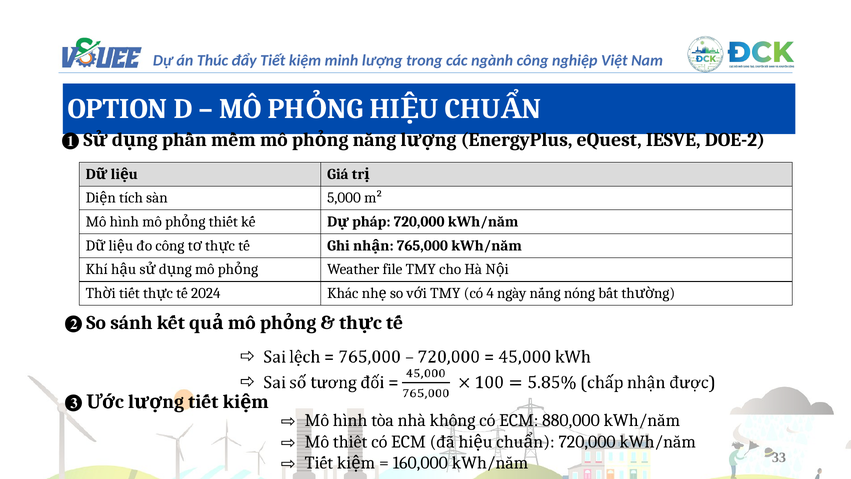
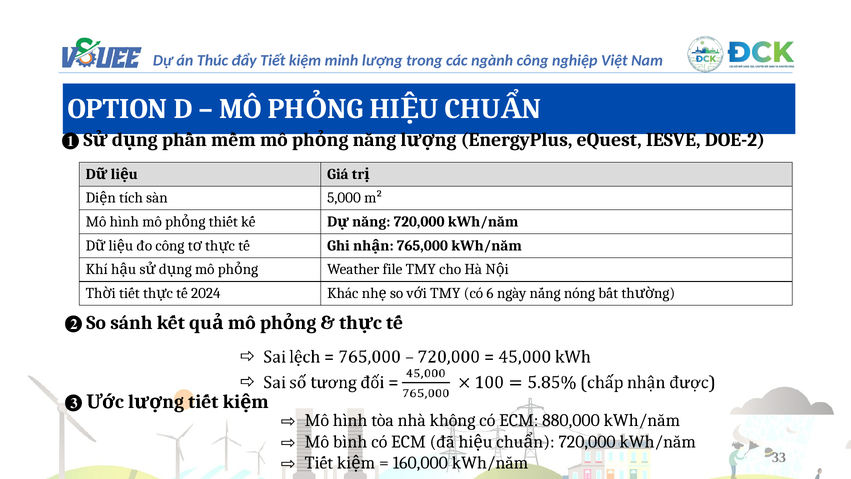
D pháp: pháp -> năng (371, 222)
4: 4 -> 6 (490, 293)
thiết: thiết -> bình (350, 442)
